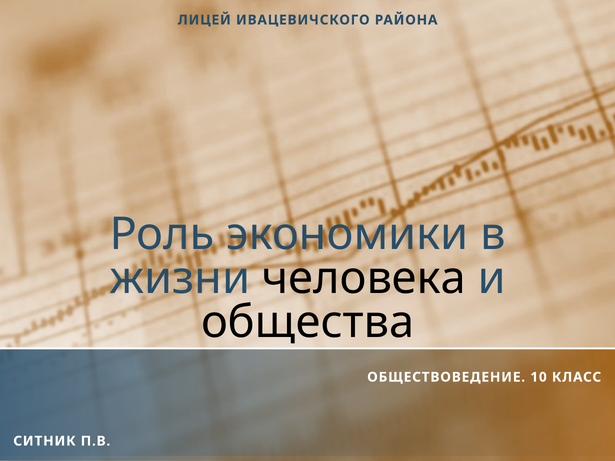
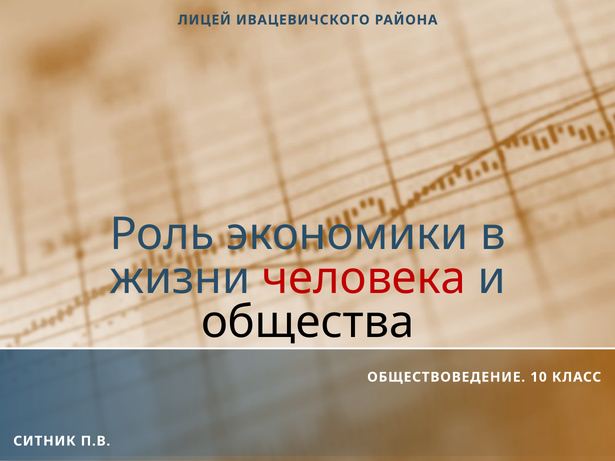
человека colour: black -> red (364, 279)
